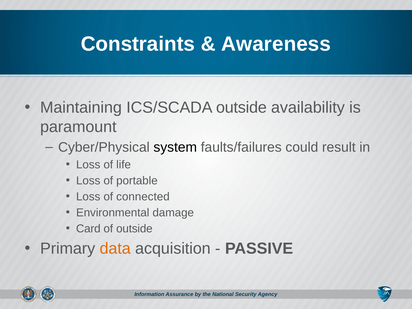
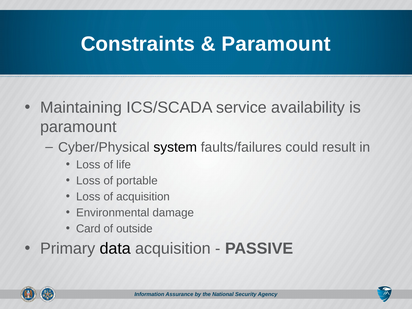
Awareness: Awareness -> Paramount (276, 44)
ICS/SCADA outside: outside -> service (241, 108)
of connected: connected -> acquisition (143, 197)
data colour: orange -> black (115, 249)
